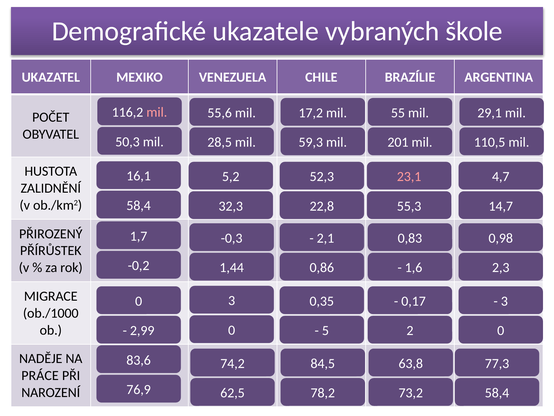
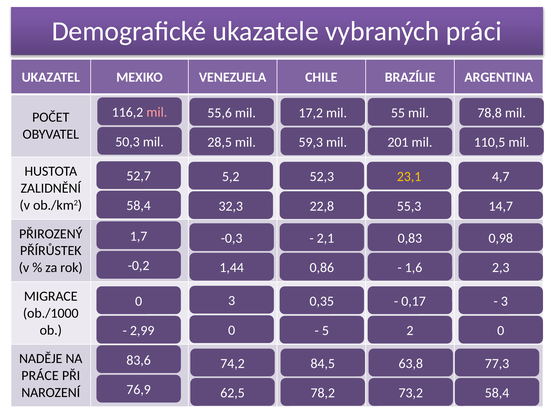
škole: škole -> práci (474, 31)
29,1: 29,1 -> 78,8 (490, 113)
16,1: 16,1 -> 52,7 (139, 176)
23,1 colour: pink -> yellow (409, 176)
